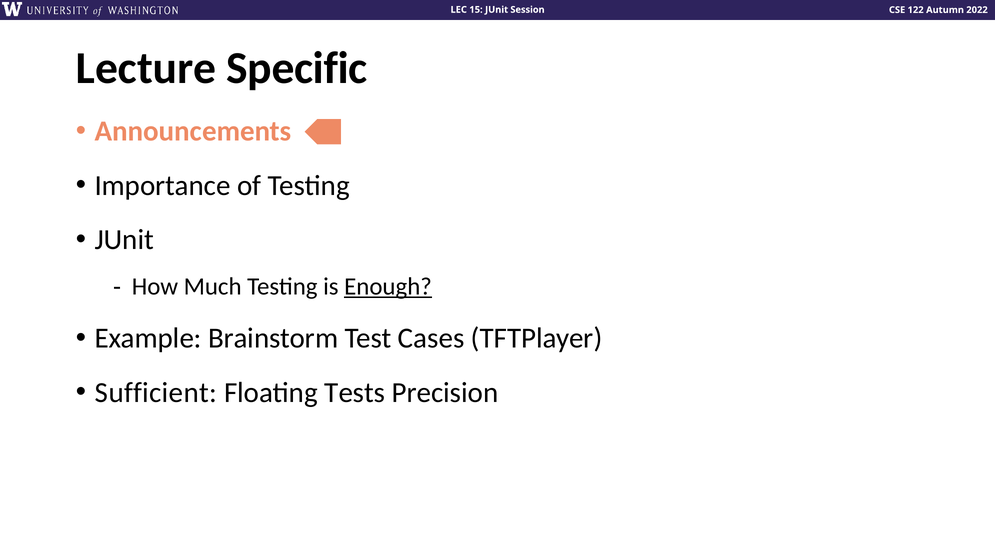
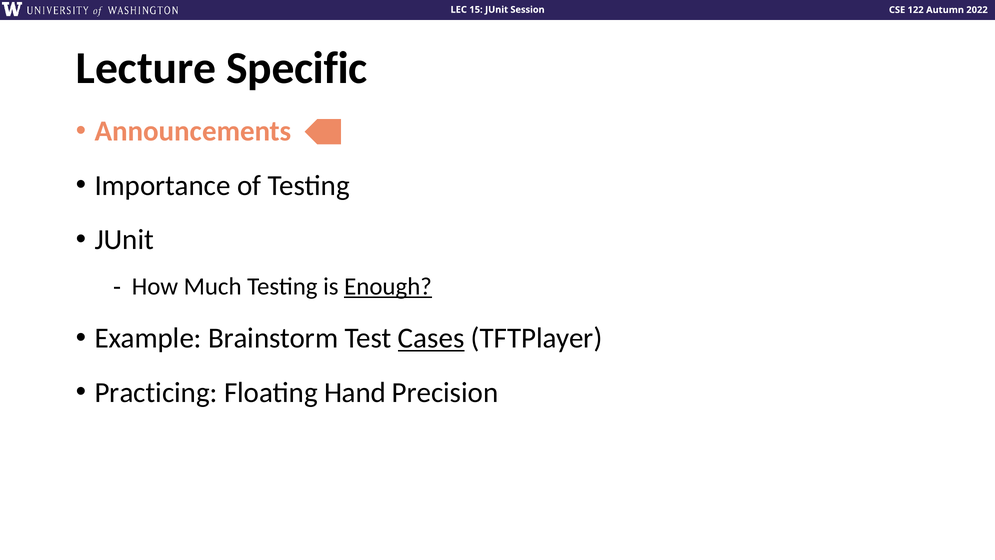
Cases underline: none -> present (431, 338)
Sufficient: Sufficient -> Practicing (156, 392)
Tests: Tests -> Hand (355, 392)
